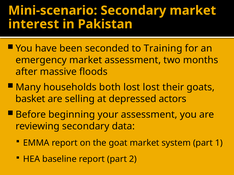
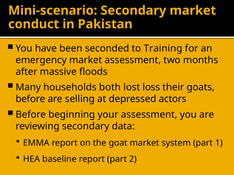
interest: interest -> conduct (34, 24)
lost lost: lost -> loss (151, 88)
basket: basket -> before (30, 99)
